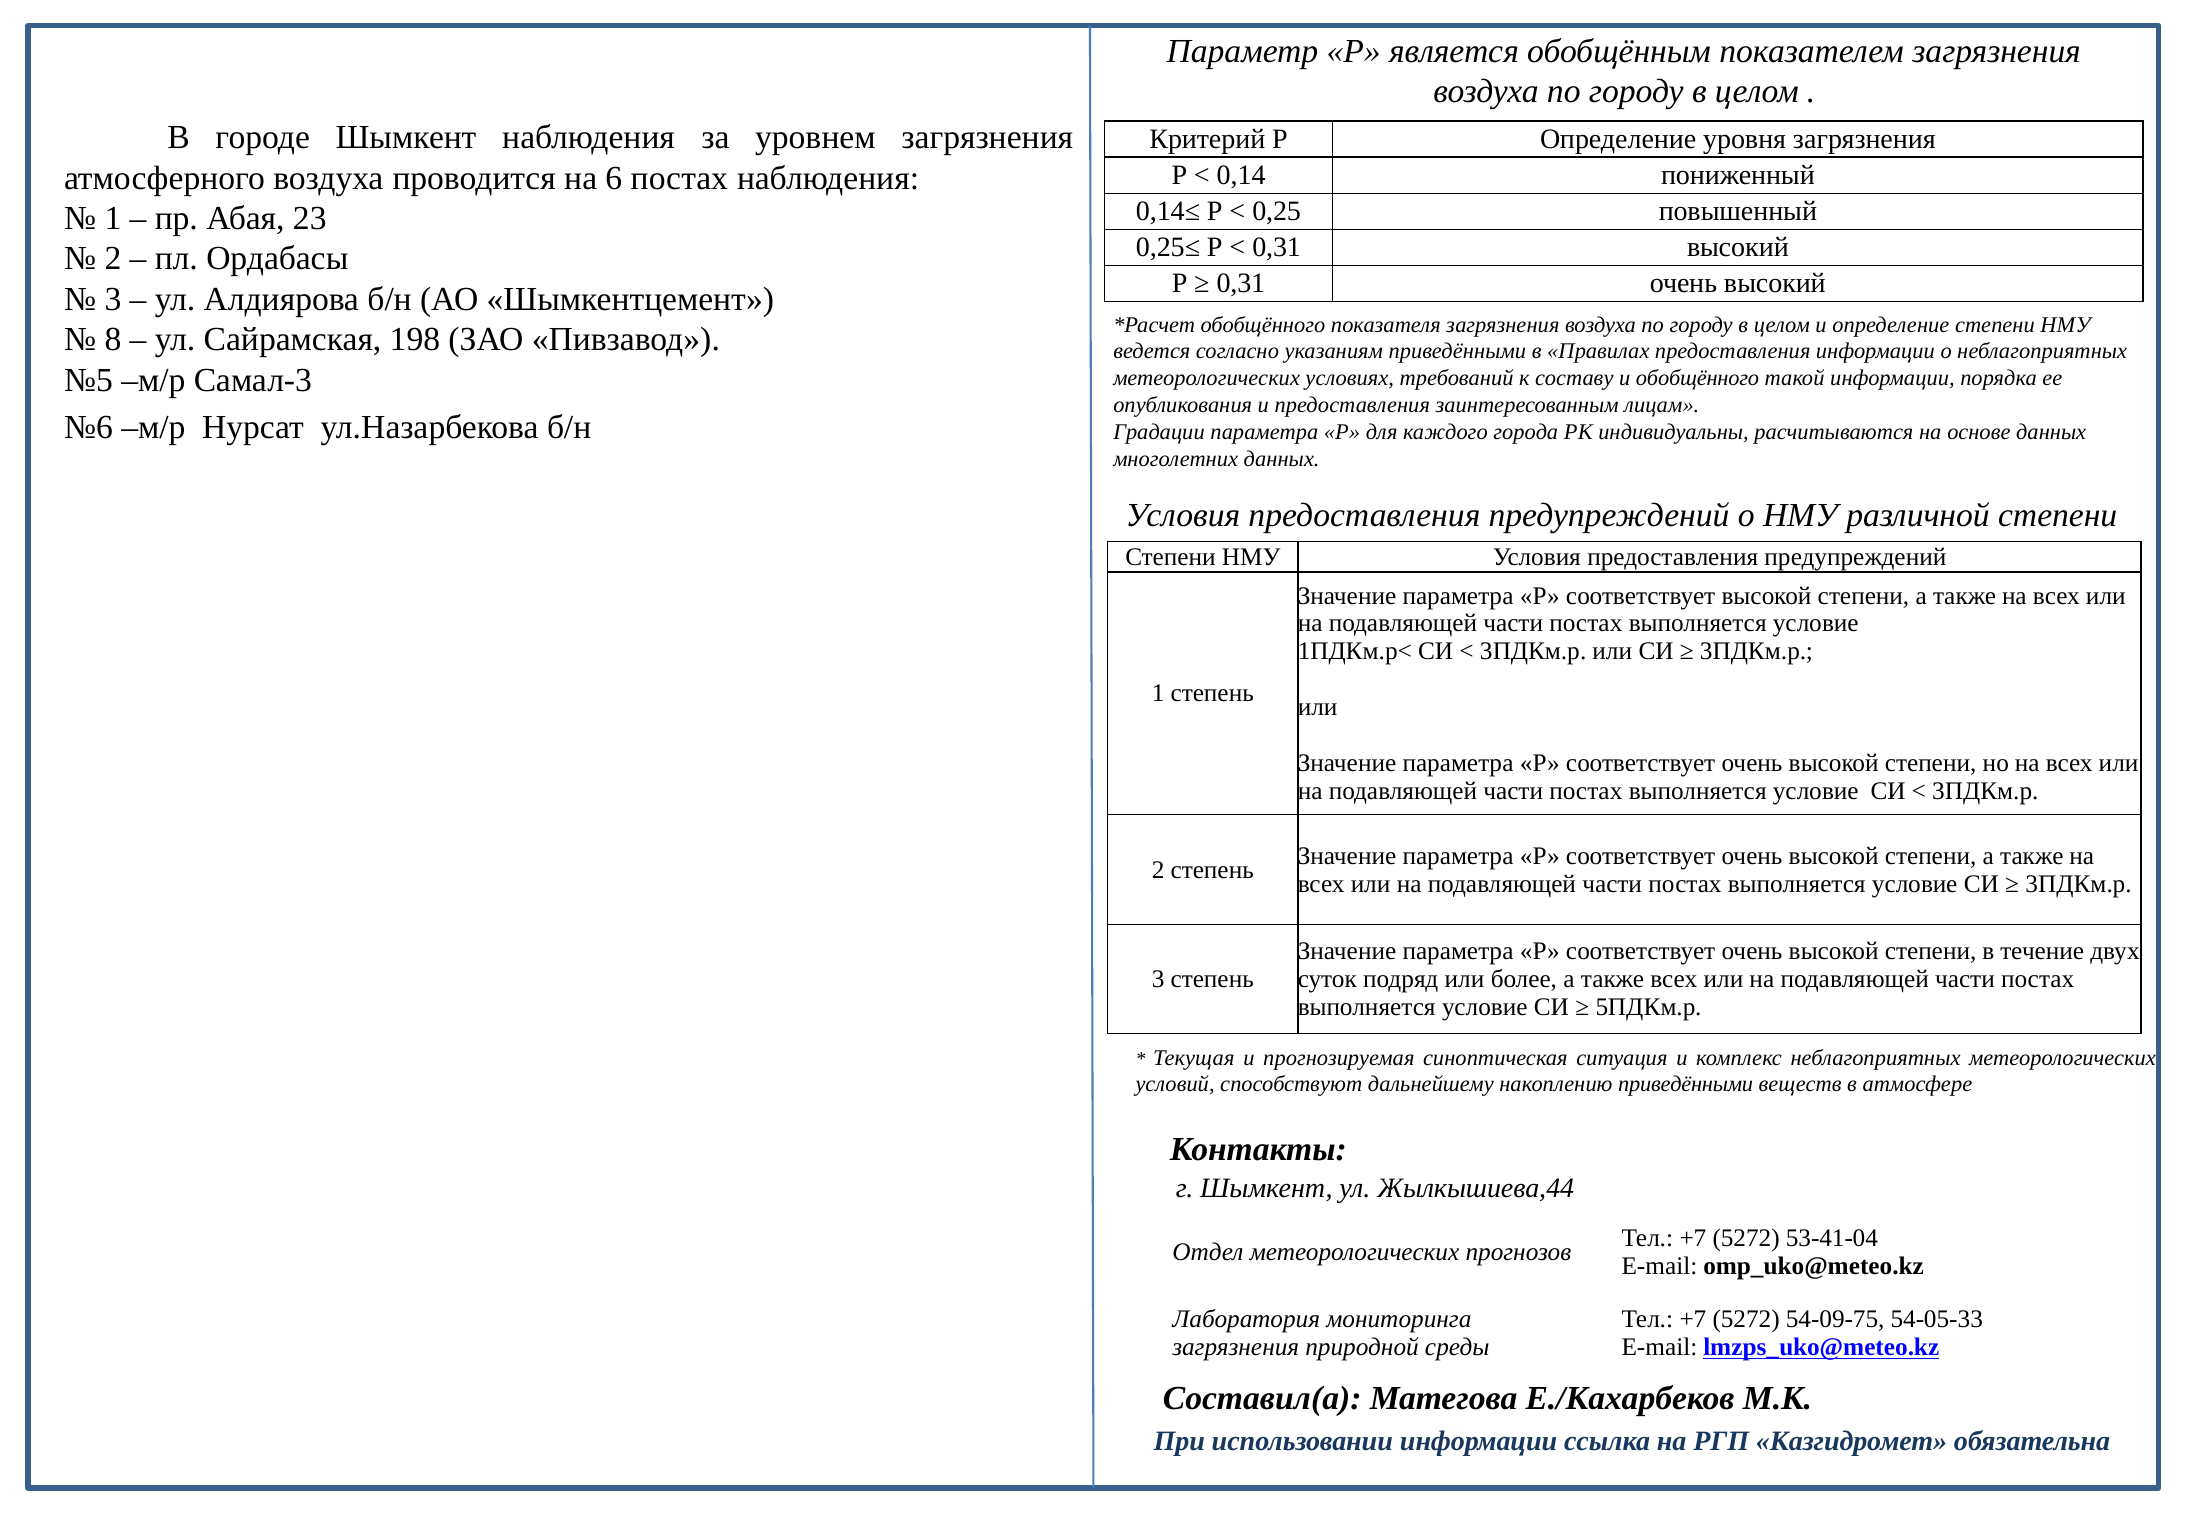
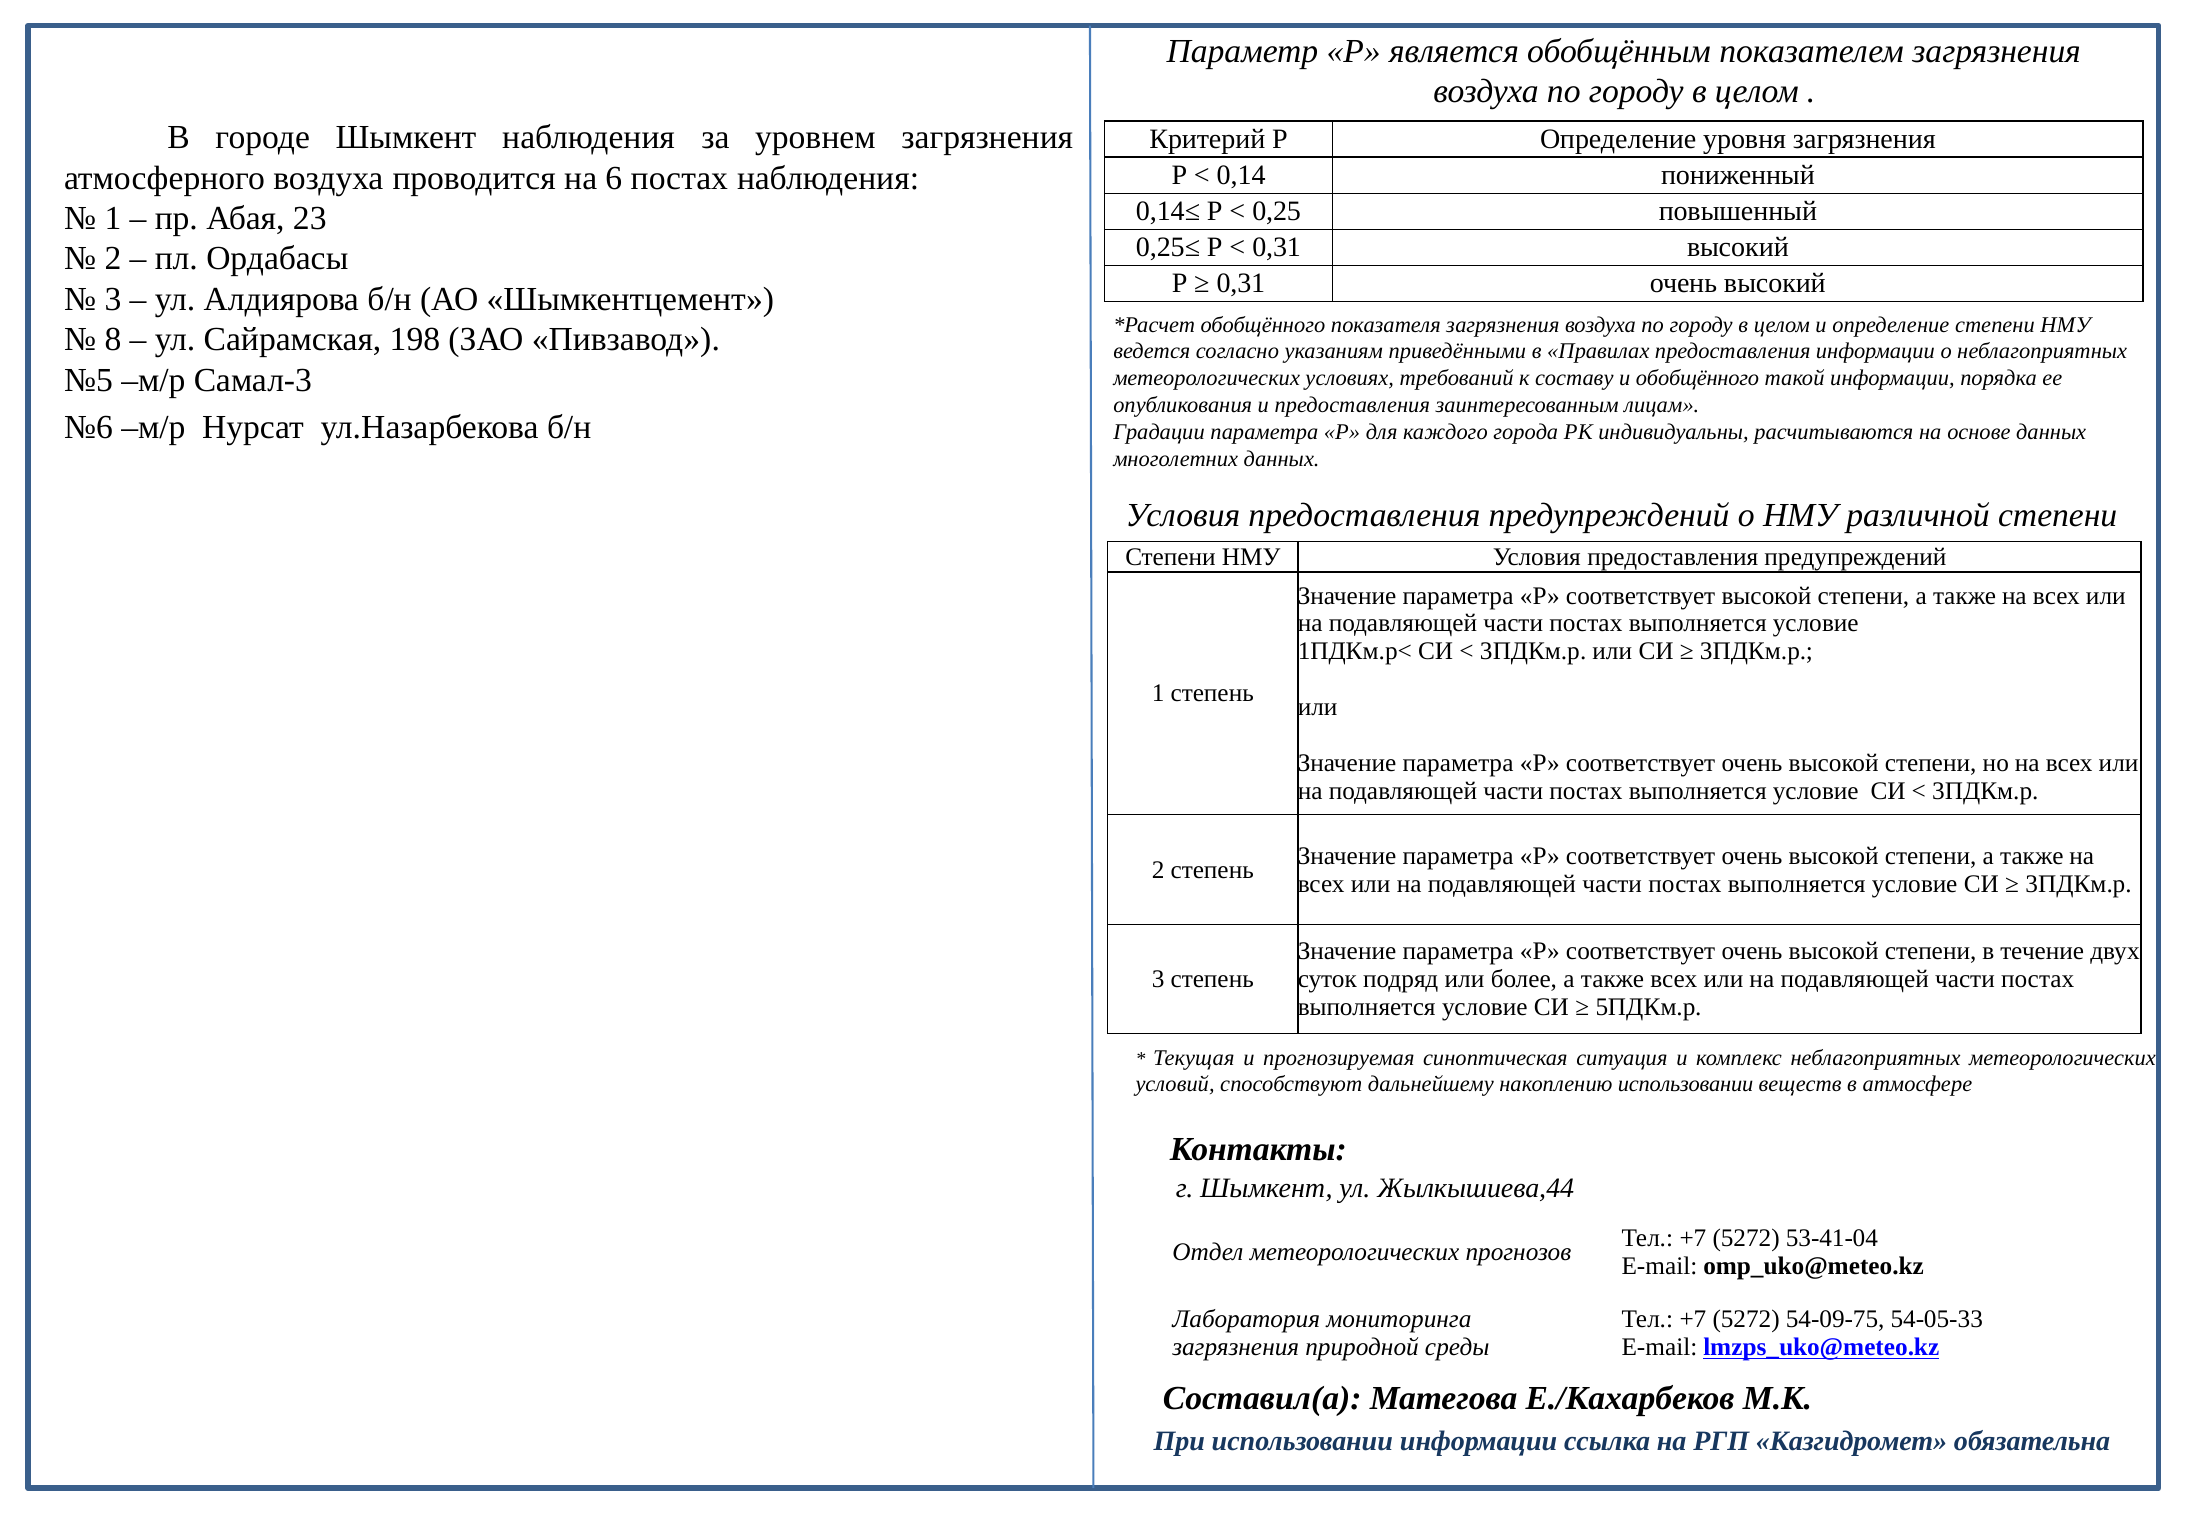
накоплению приведёнными: приведёнными -> использовании (1686, 1085)
